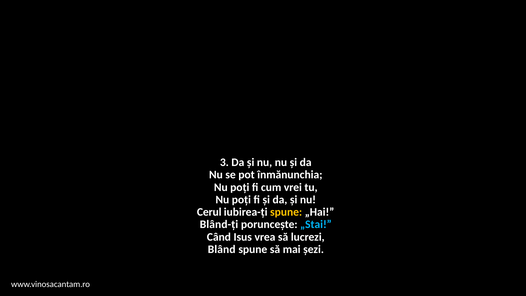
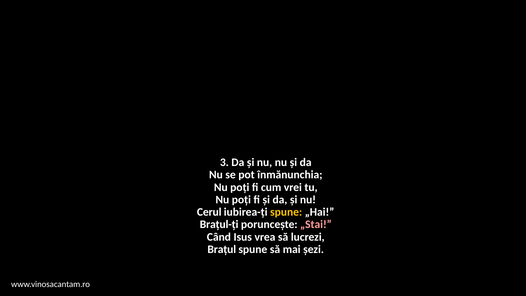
Blând-ți: Blând-ți -> Brațul-ți (219, 224)
„Stai colour: light blue -> pink (316, 224)
Blând: Blând -> Brațul (222, 249)
